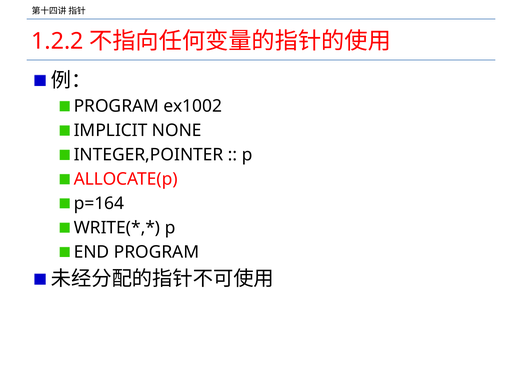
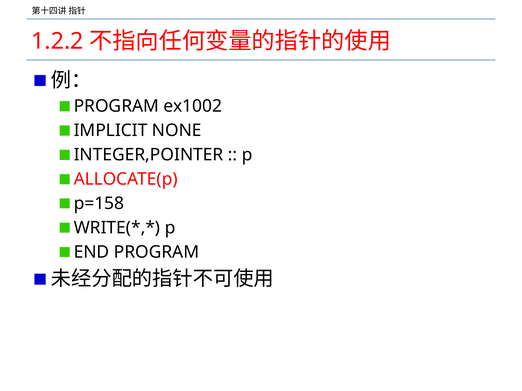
p=164: p=164 -> p=158 (99, 204)
